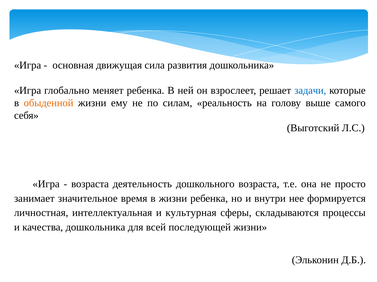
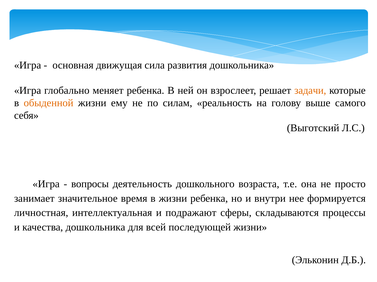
задачи colour: blue -> orange (310, 91)
возраста: возраста -> вопросы (90, 184)
культурная: культурная -> подражают (191, 213)
